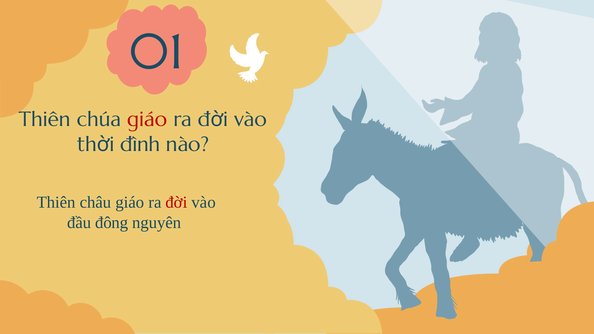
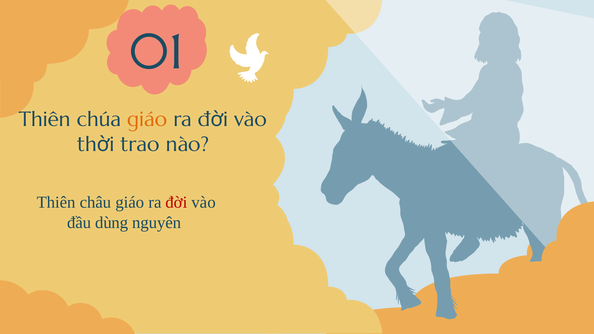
giáo colour: red -> orange (147, 120)
đình: đình -> trao (140, 144)
đông: đông -> dùng (112, 223)
